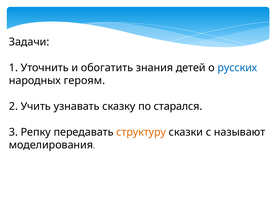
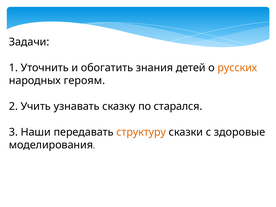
русских colour: blue -> orange (237, 68)
Репку: Репку -> Наши (36, 132)
называют: называют -> здоровые (240, 132)
